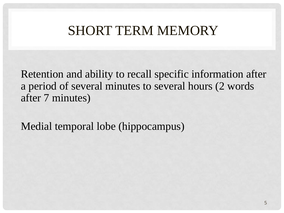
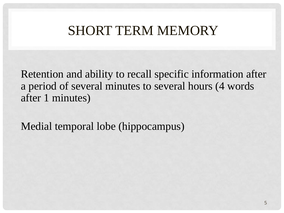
2: 2 -> 4 (220, 86)
7: 7 -> 1 (47, 98)
